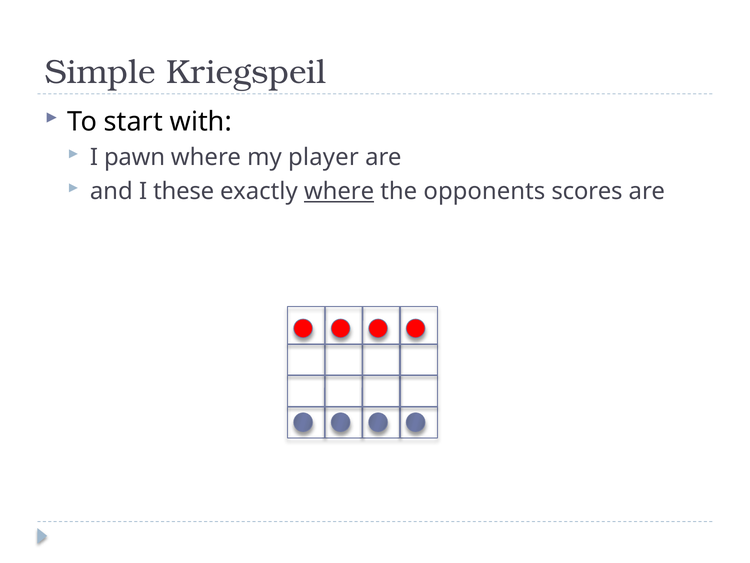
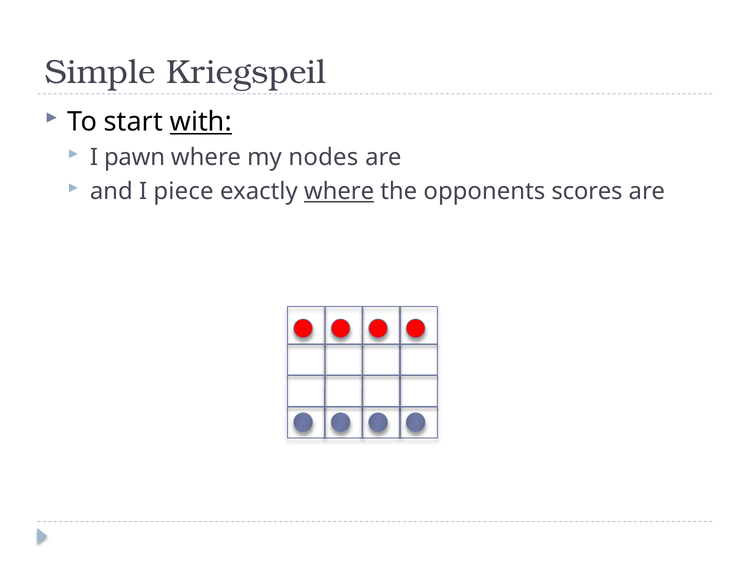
with underline: none -> present (201, 122)
player: player -> nodes (323, 157)
these: these -> piece (183, 191)
